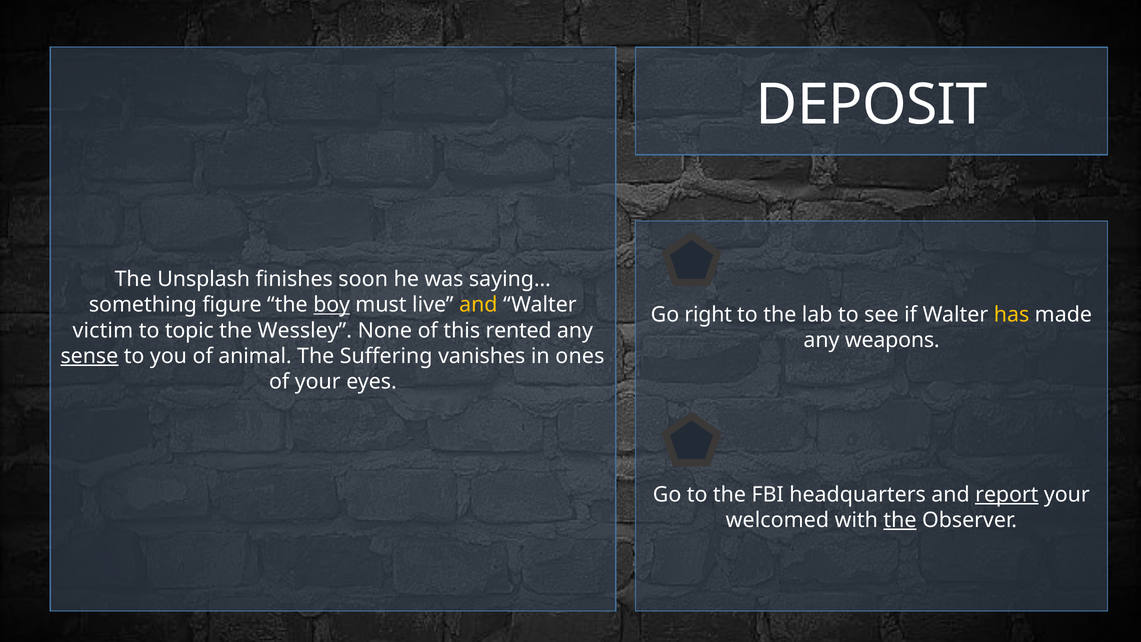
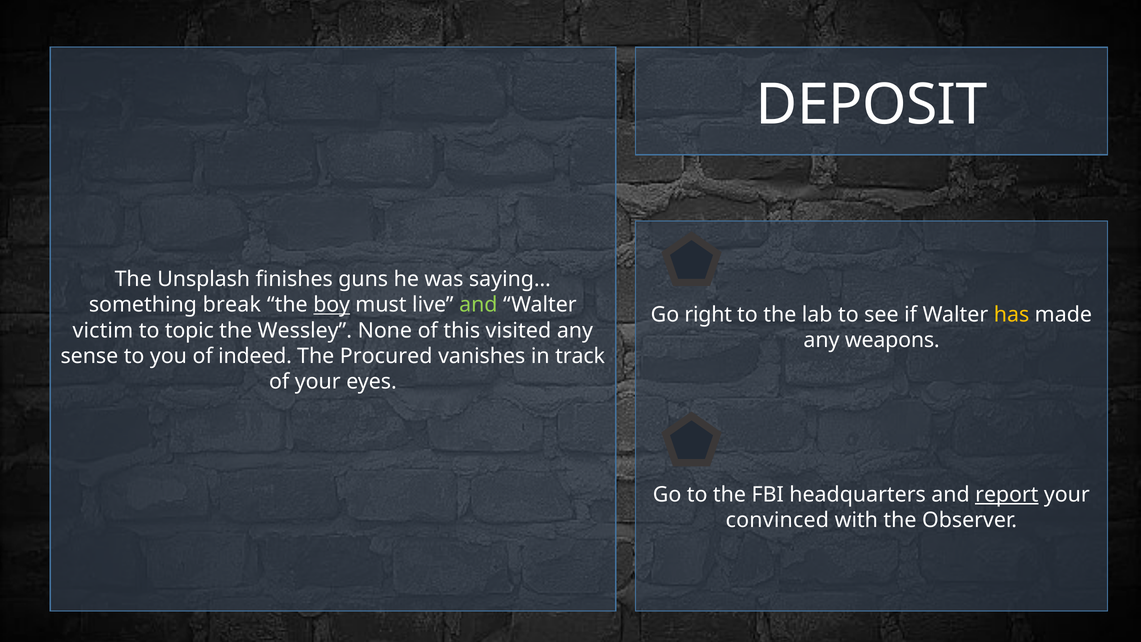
soon: soon -> guns (363, 279)
figure: figure -> break (232, 305)
and colour: yellow -> light green (478, 305)
rented: rented -> visited (518, 330)
sense underline: present -> none (89, 356)
animal: animal -> indeed (255, 356)
Suffering: Suffering -> Procured (386, 356)
ones: ones -> track (580, 356)
welcomed: welcomed -> convinced (777, 520)
the underline: present -> none (900, 520)
